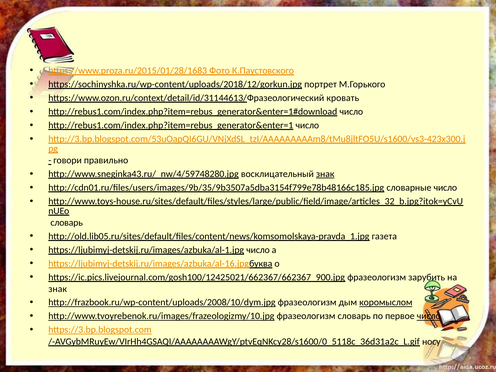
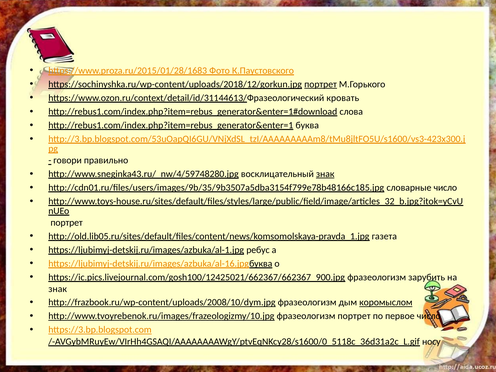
портрет underline: none -> present (321, 84)
число: число -> слова (351, 112)
http://rebus1.com/index.php?item=rebus_generator&enter=1 число: число -> буква (307, 125)
словарь: словарь -> портрет (67, 223)
https://ljubimyj-detskij.ru/images/azbuka/al-1.jpg число: число -> ребус (258, 250)
фразеологизм словарь: словарь -> портрет (354, 316)
число underline: present -> none (429, 316)
